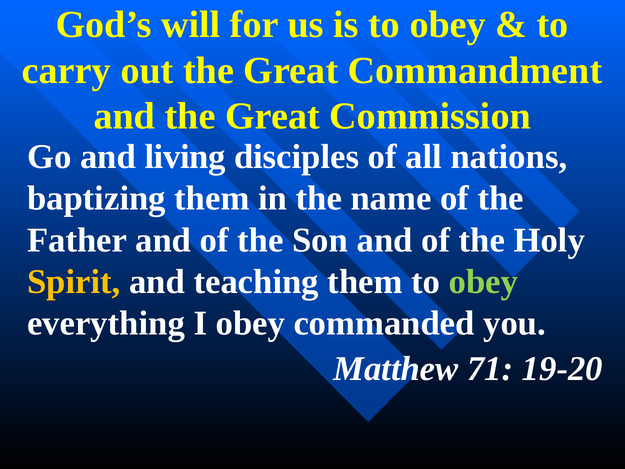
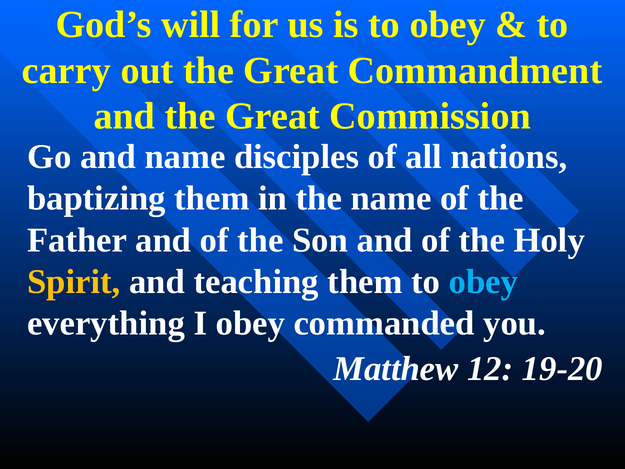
and living: living -> name (185, 157)
obey colour: light green -> light blue (483, 282)
71: 71 -> 12 (490, 368)
